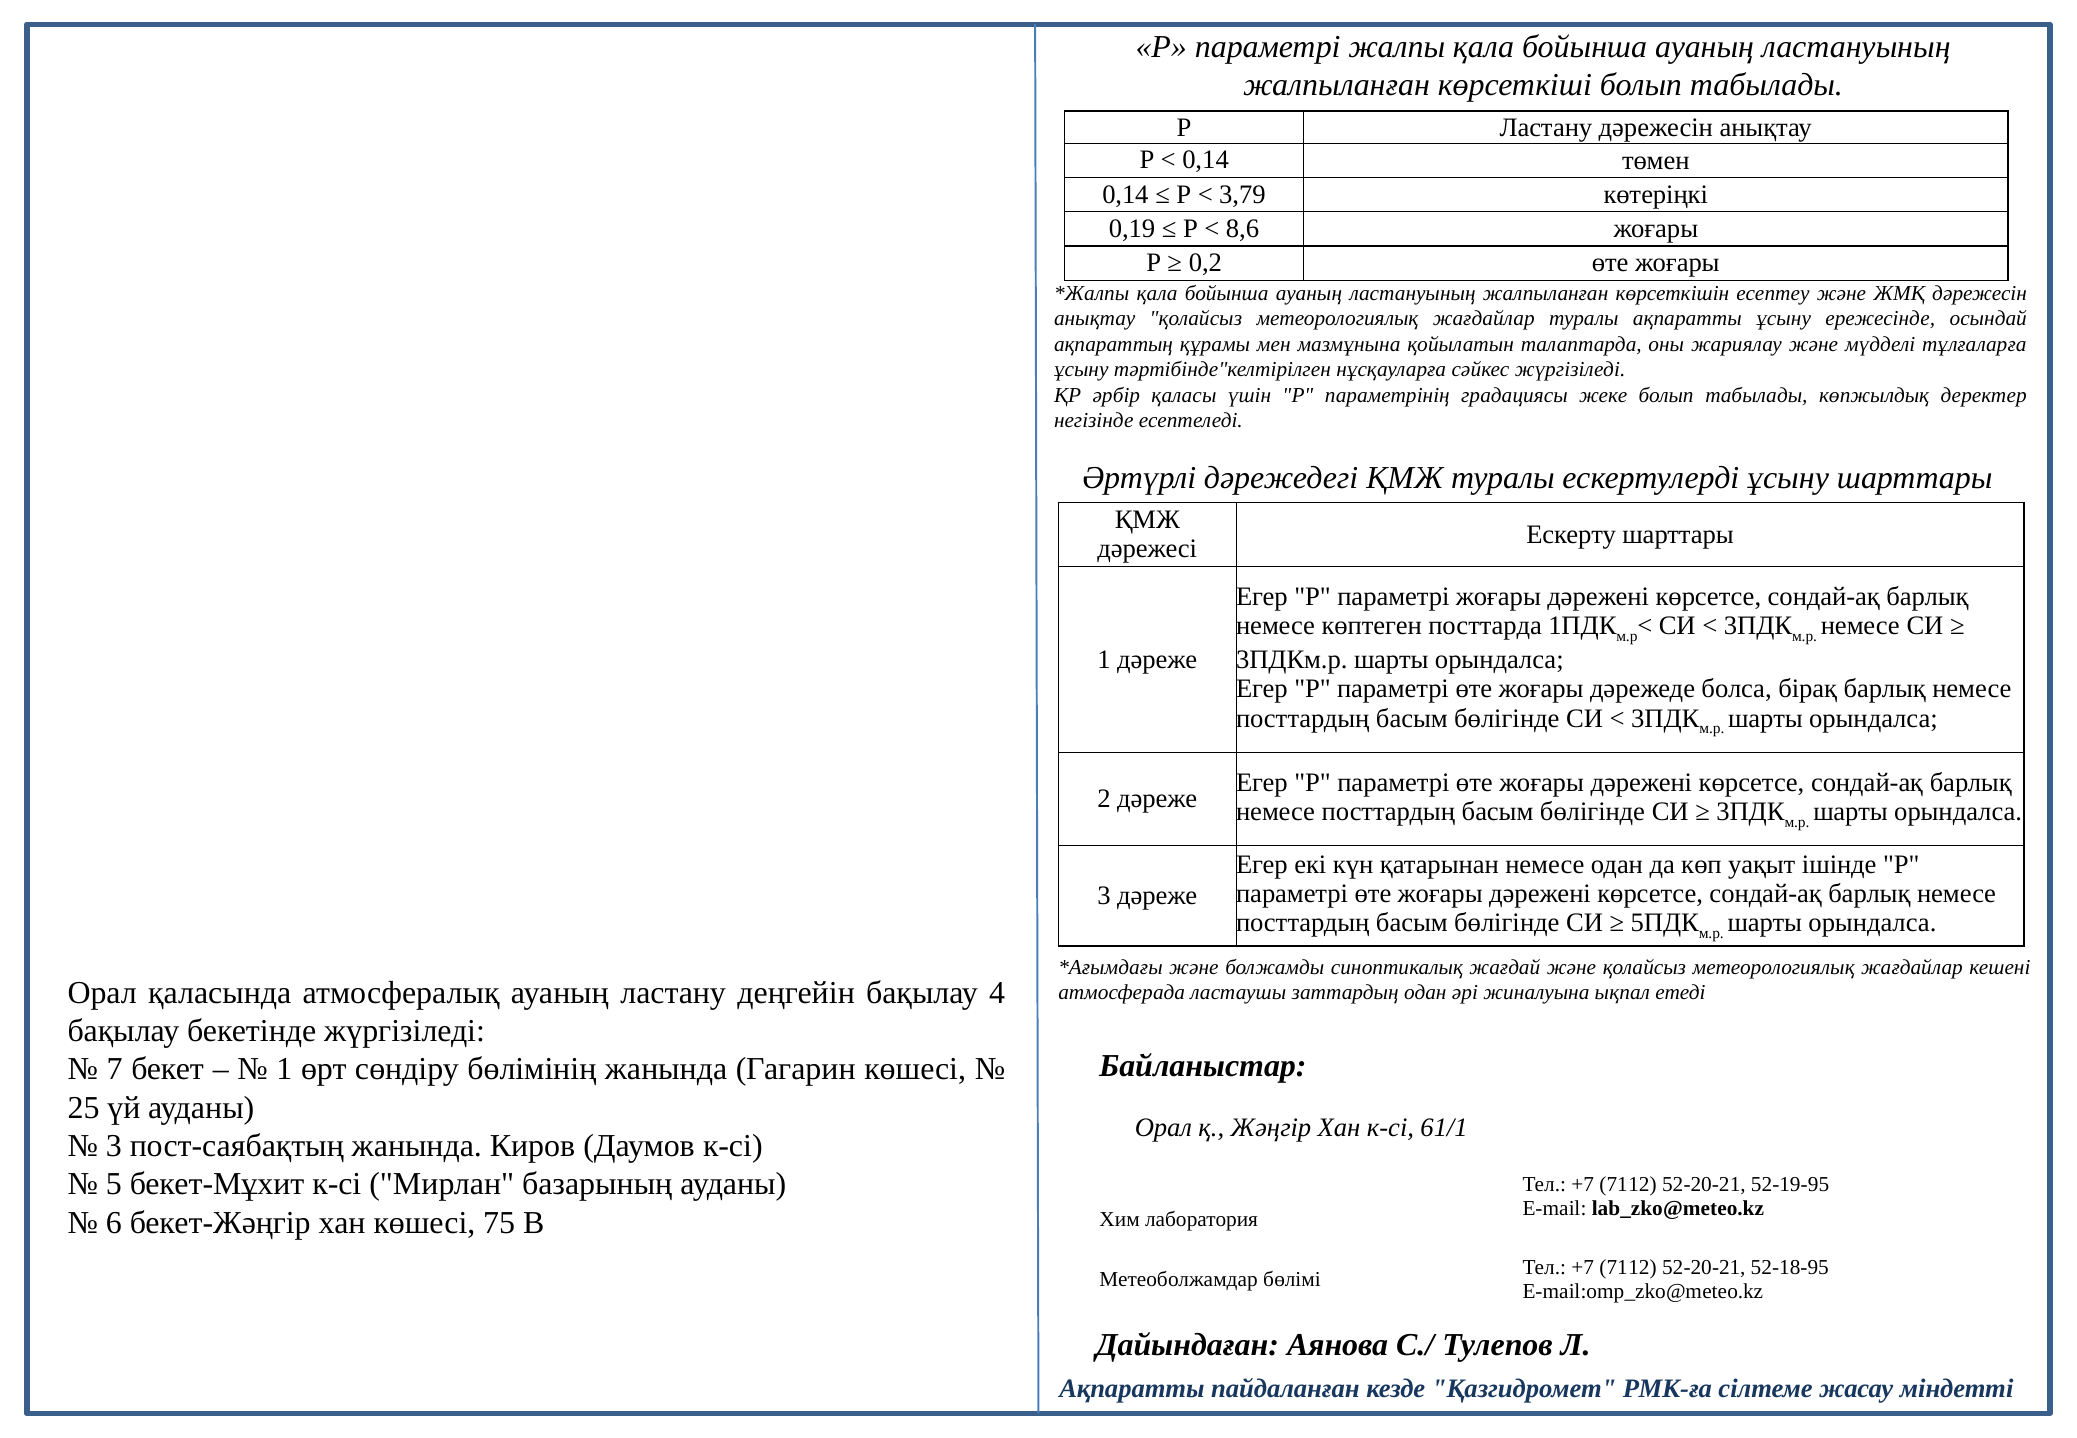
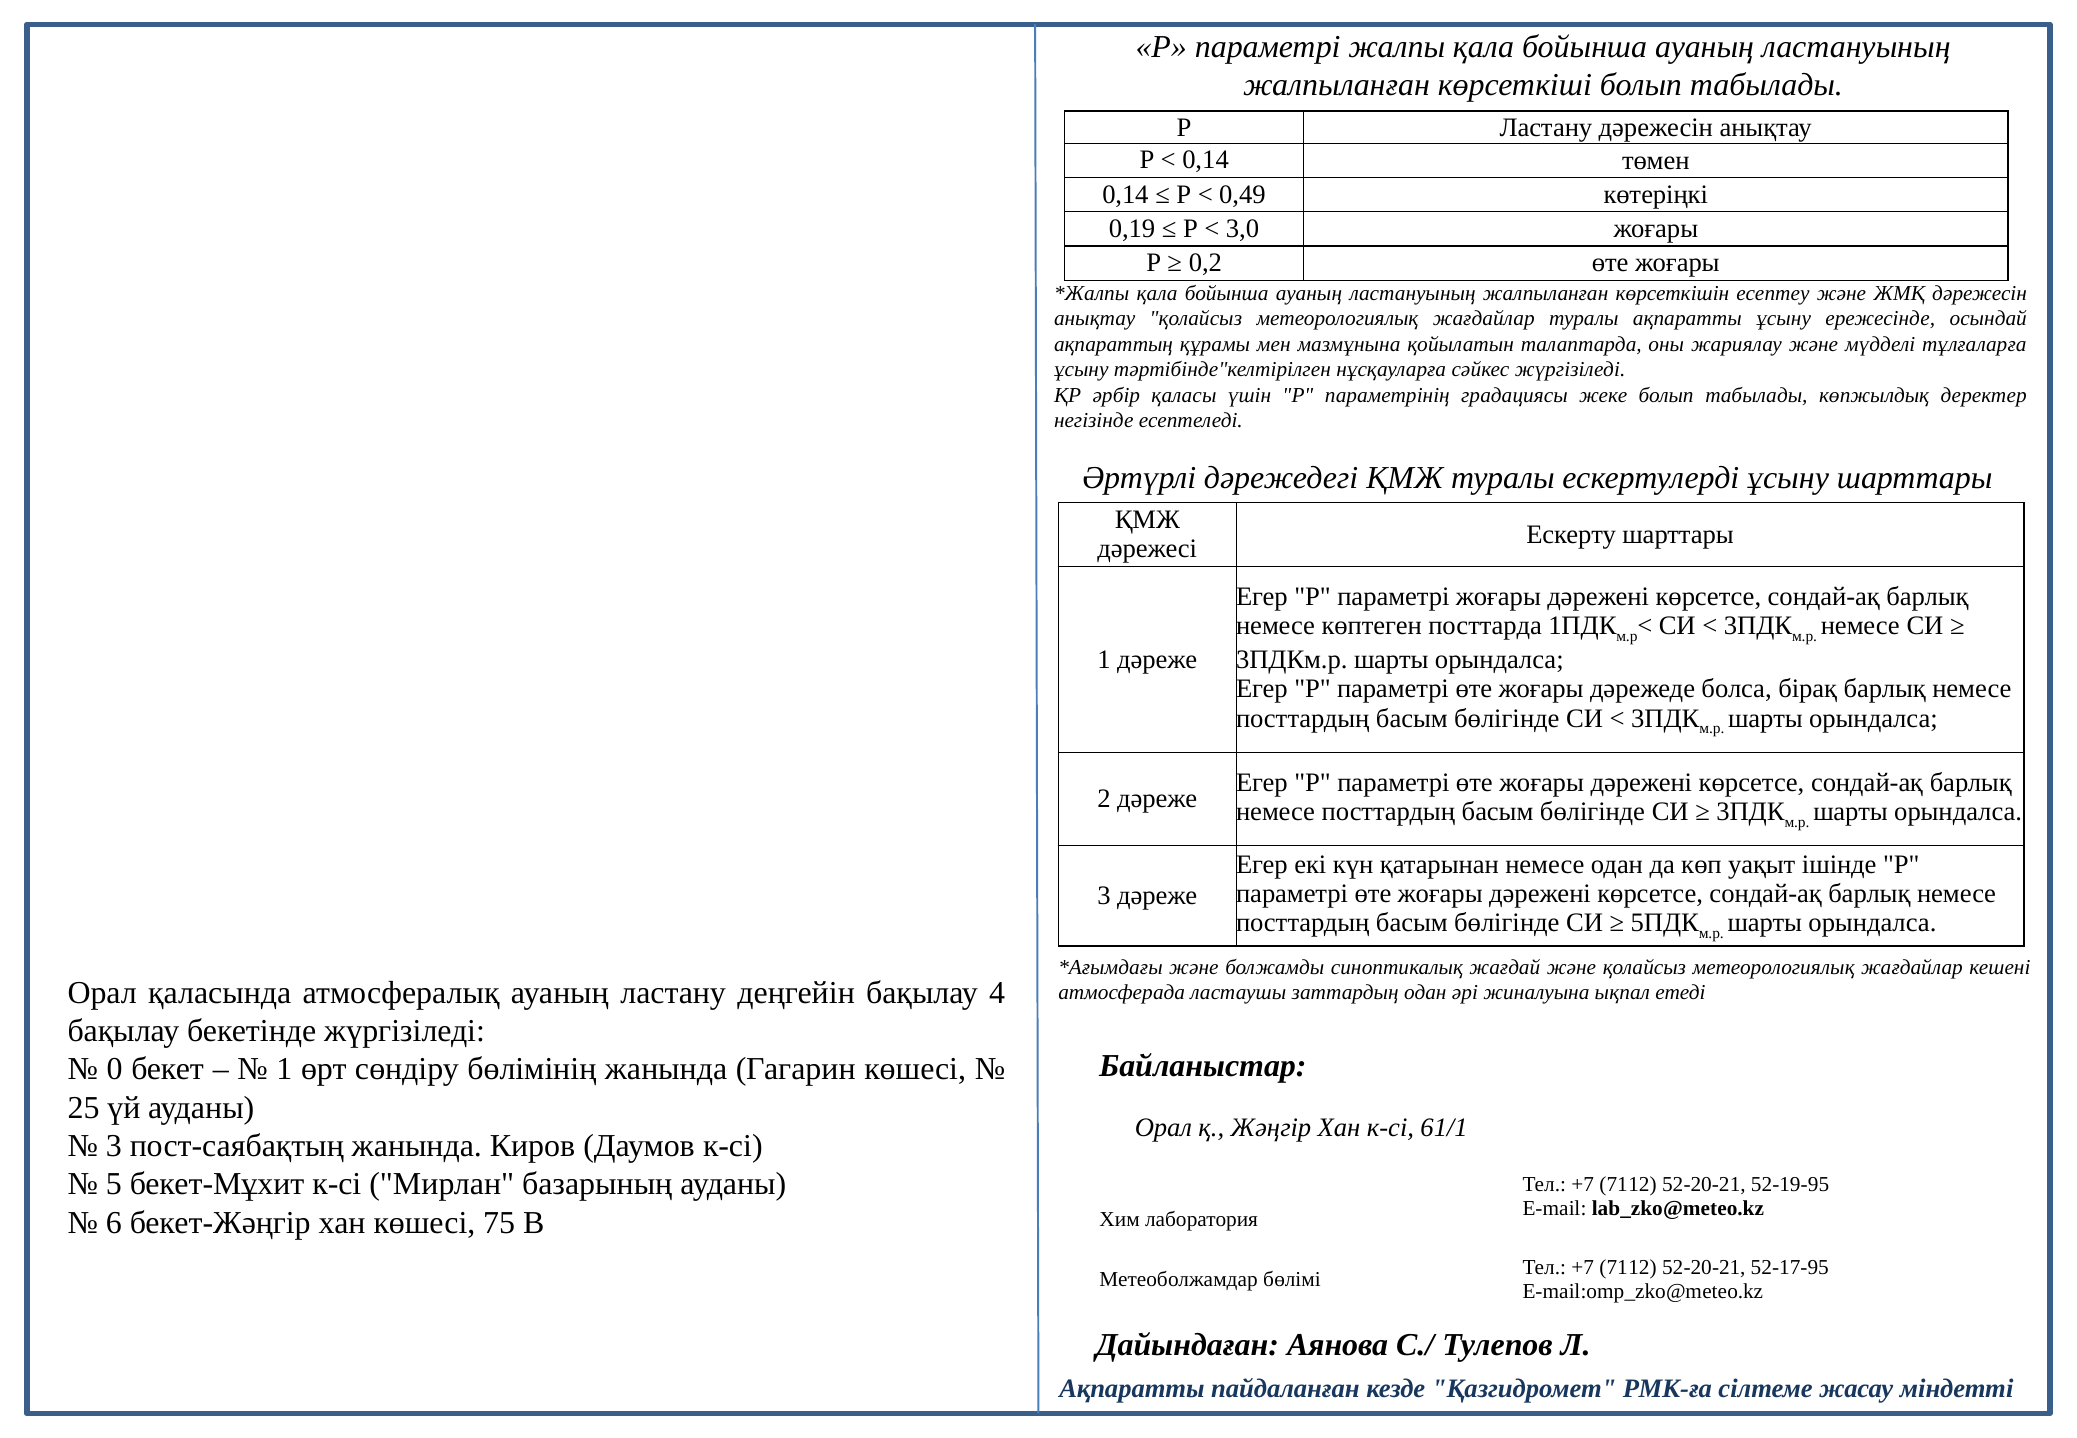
3,79: 3,79 -> 0,49 (1242, 194)
8,6: 8,6 -> 3,0 (1242, 229)
7: 7 -> 0 (115, 1069)
52-18-95: 52-18-95 -> 52-17-95 (1790, 1267)
